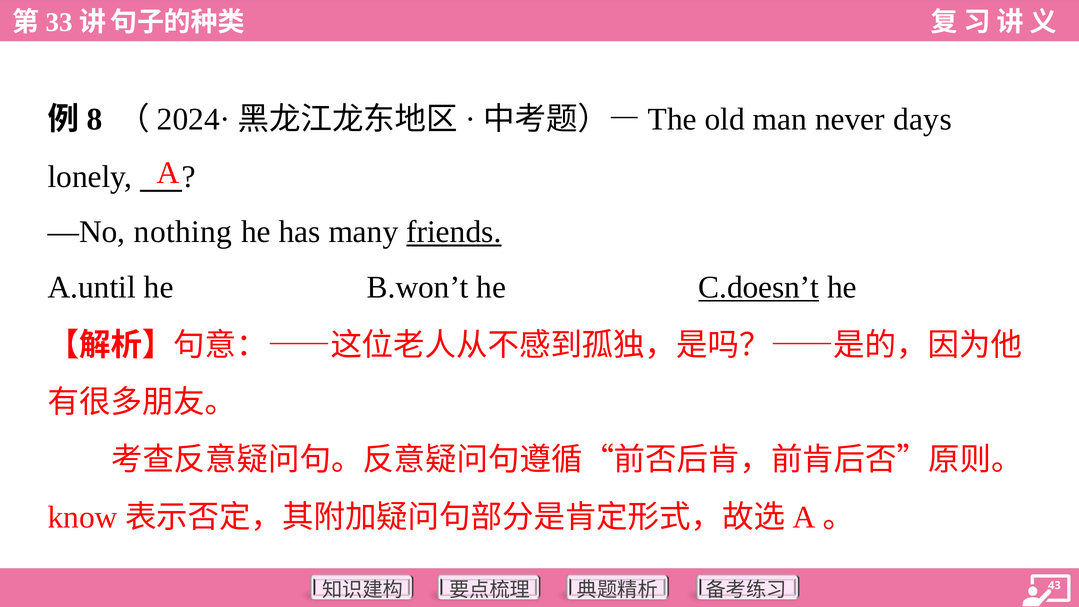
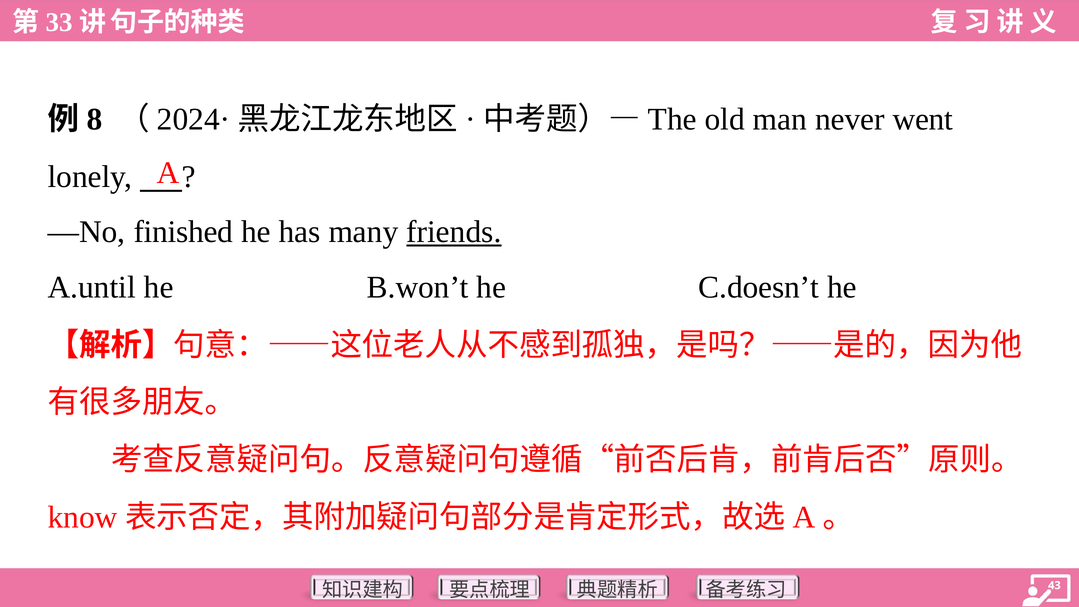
days: days -> went (923, 119)
nothing: nothing -> finished (183, 232)
C.doesn’t underline: present -> none (759, 287)
